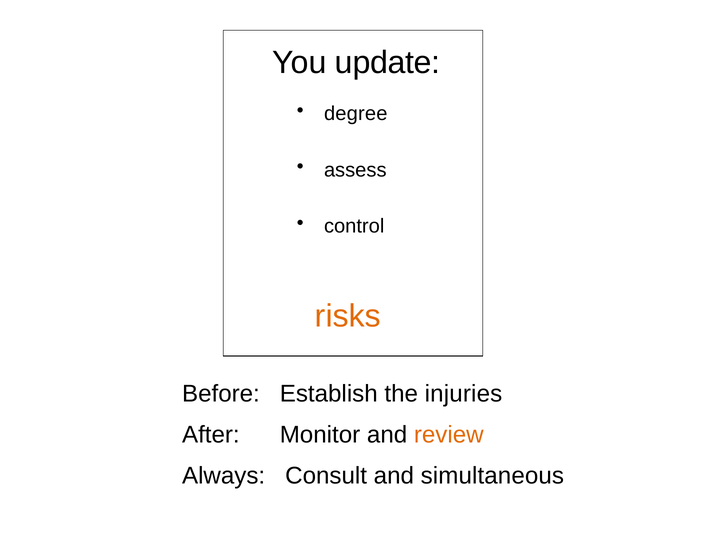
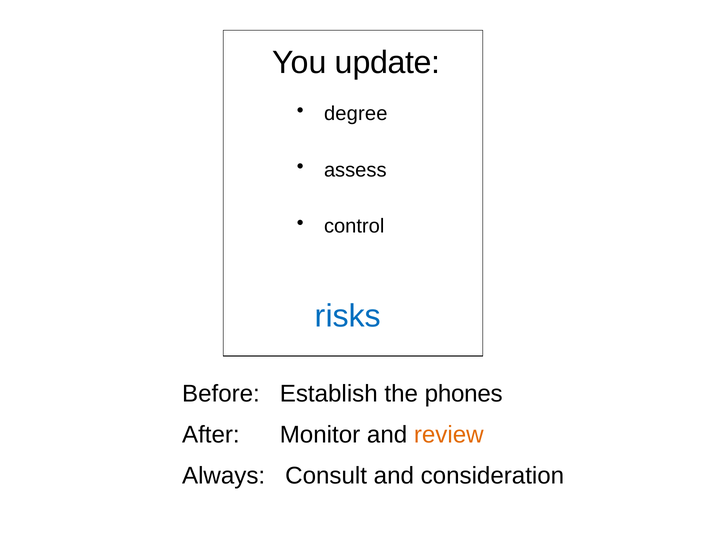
risks colour: orange -> blue (348, 316)
injuries: injuries -> phones (464, 394)
simultaneous: simultaneous -> consideration (492, 476)
